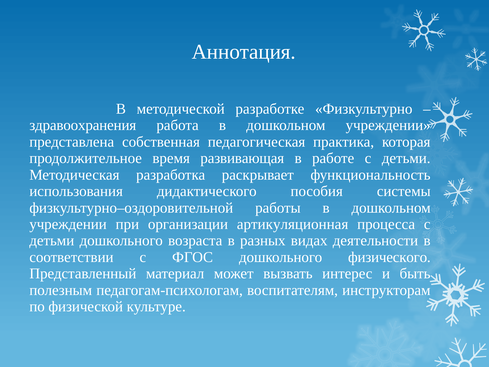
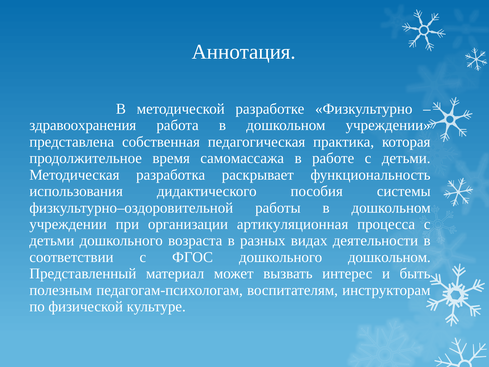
развивающая: развивающая -> самомассажа (242, 158)
дошкольного физического: физического -> дошкольном (389, 257)
